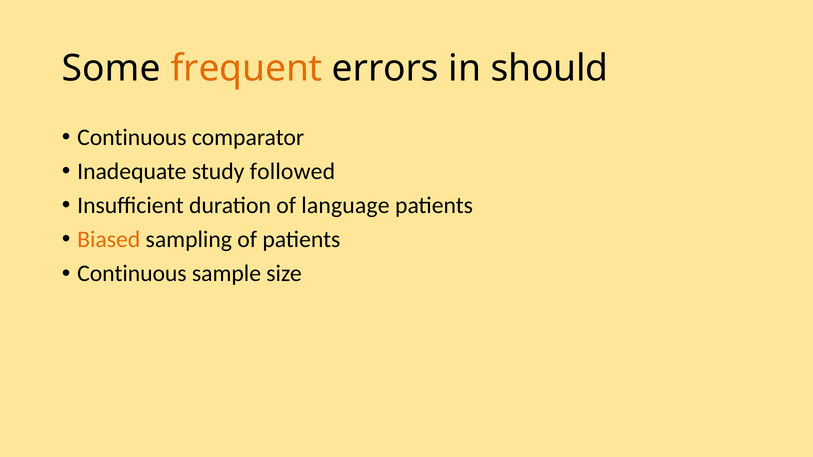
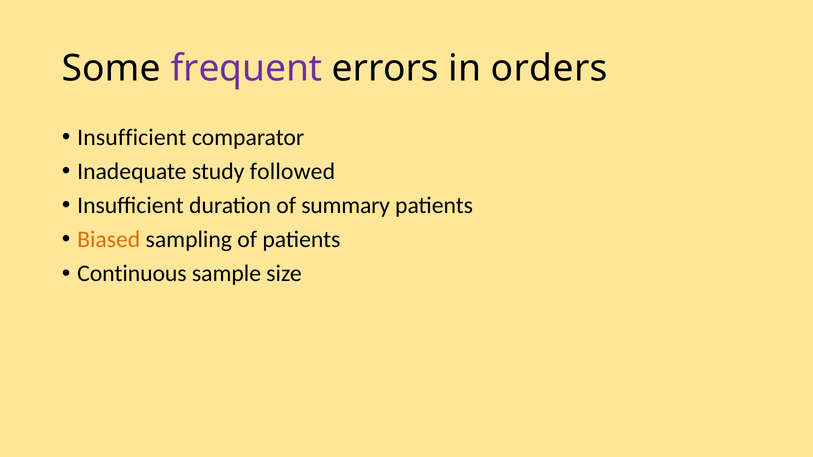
frequent colour: orange -> purple (246, 68)
should: should -> orders (549, 68)
Continuous: Continuous -> Insufficient (132, 137)
language: language -> summary (346, 206)
